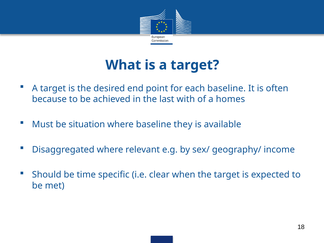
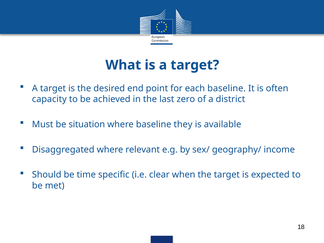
because: because -> capacity (49, 99)
with: with -> zero (186, 99)
homes: homes -> district (230, 99)
